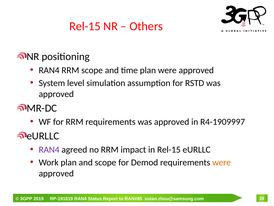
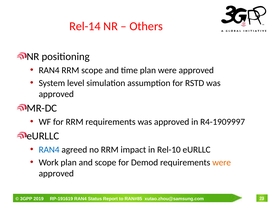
Rel-15: Rel-15 -> Rel-14 (85, 26)
RAN4 colour: purple -> blue (49, 149)
in Rel-15: Rel-15 -> Rel-10 (169, 149)
